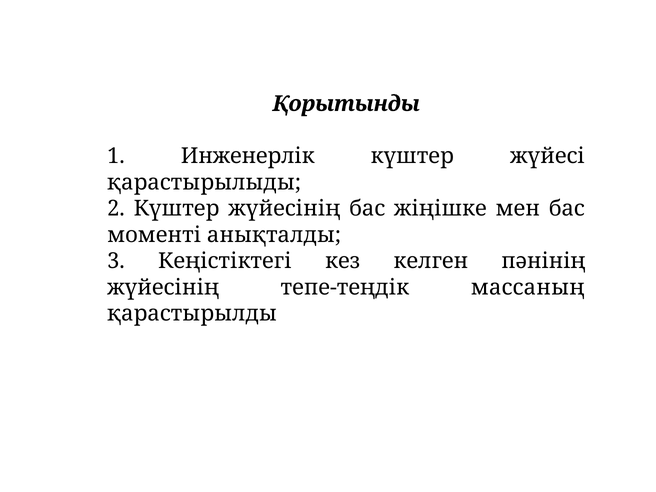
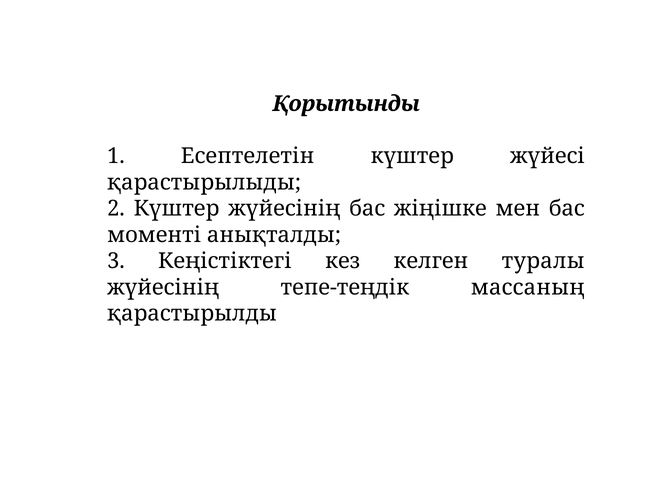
Инженерлік: Инженерлік -> Есептелетін (248, 156)
пәнінің: пәнінің -> туралы (543, 261)
